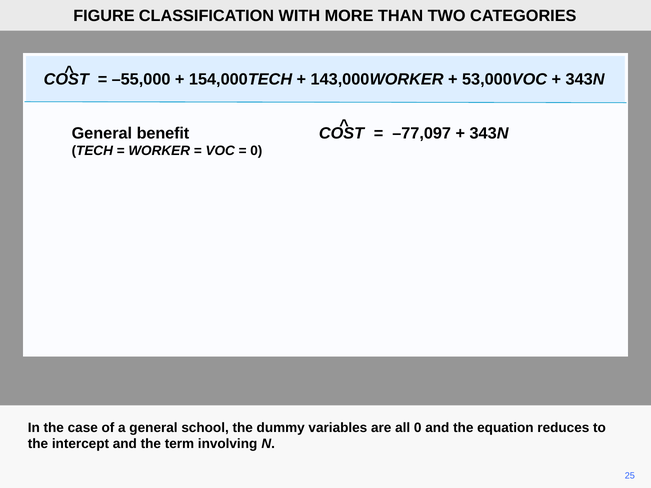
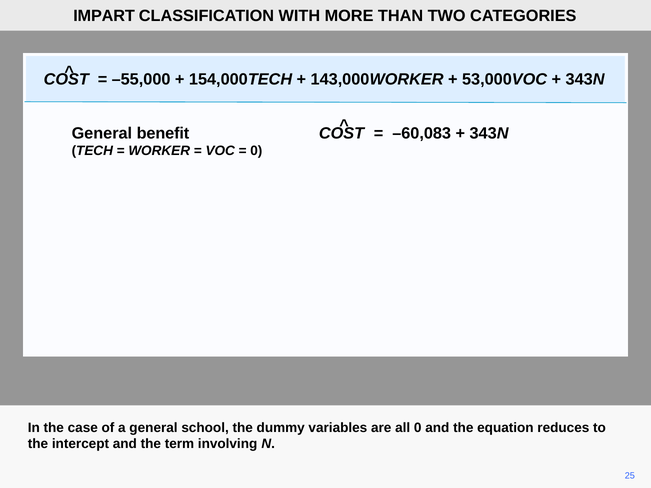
FIGURE: FIGURE -> IMPART (104, 16)
–77,097: –77,097 -> –60,083 (422, 133)
